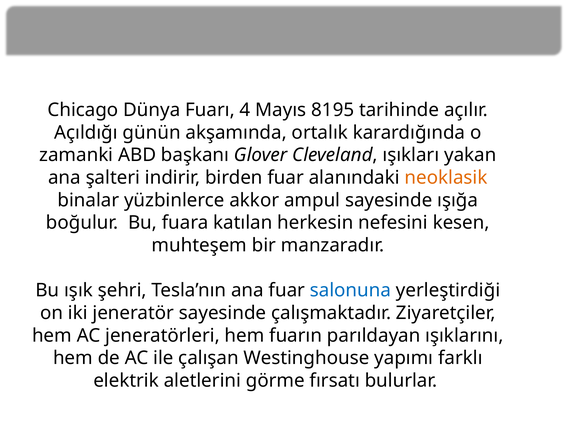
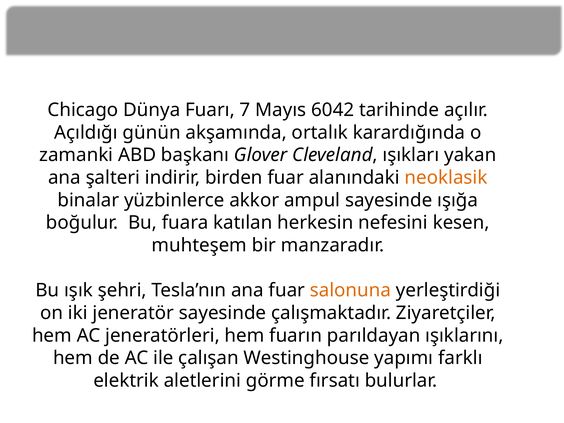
4: 4 -> 7 (245, 110)
8195: 8195 -> 6042 (333, 110)
salonuna colour: blue -> orange (350, 290)
